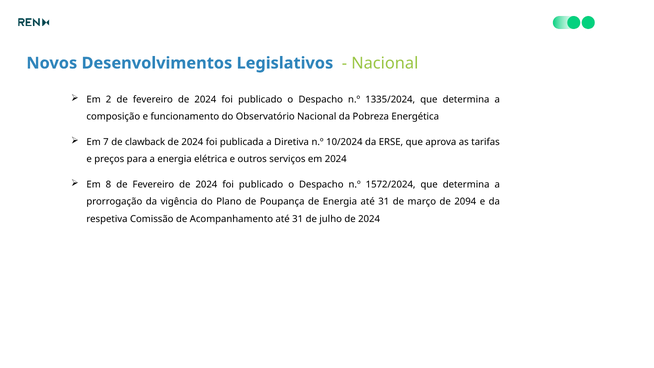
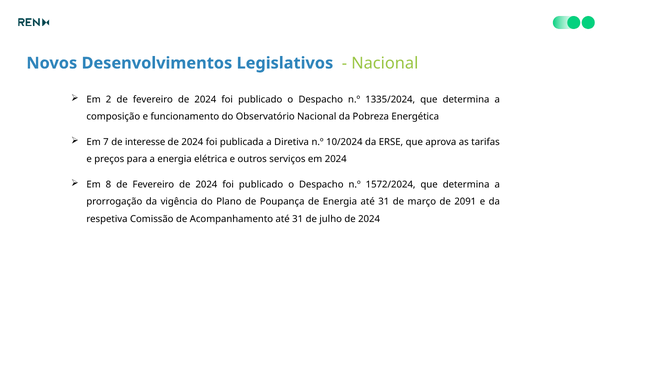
clawback: clawback -> interesse (145, 142)
2094: 2094 -> 2091 (465, 202)
